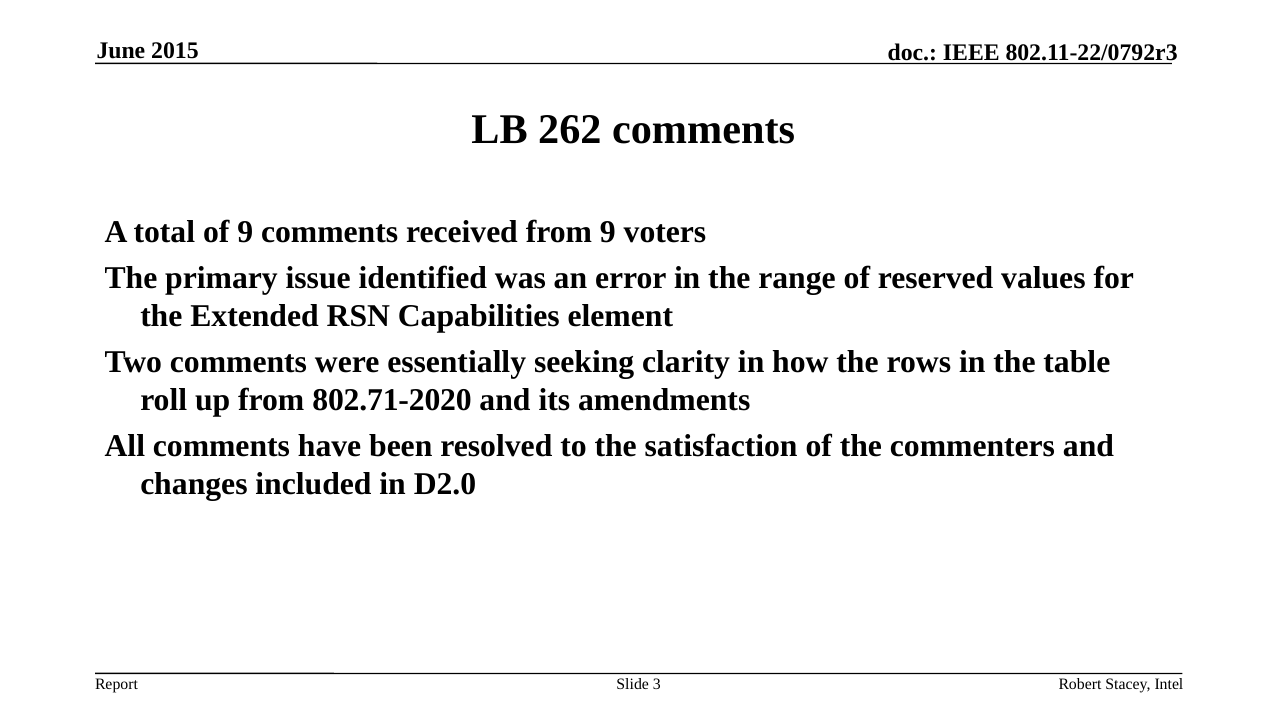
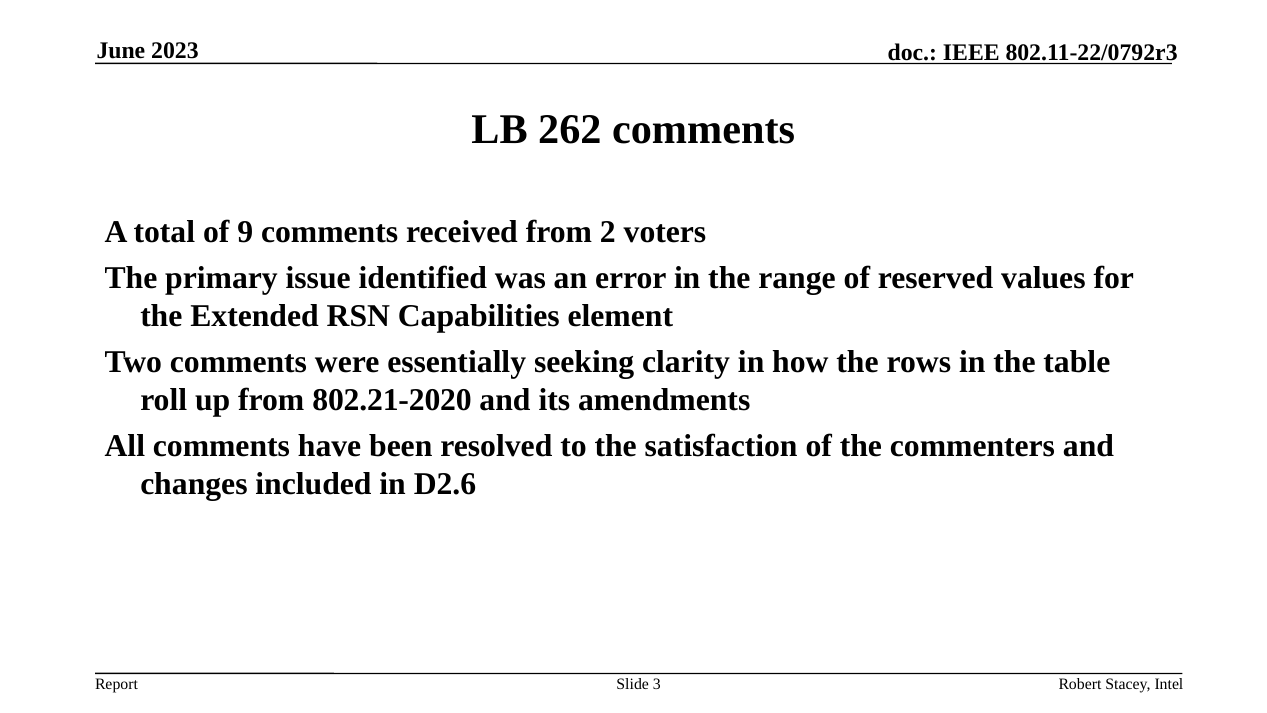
2015: 2015 -> 2023 (175, 50)
from 9: 9 -> 2 (608, 232)
802.71-2020: 802.71-2020 -> 802.21-2020 (392, 400)
D2.0: D2.0 -> D2.6 (445, 484)
